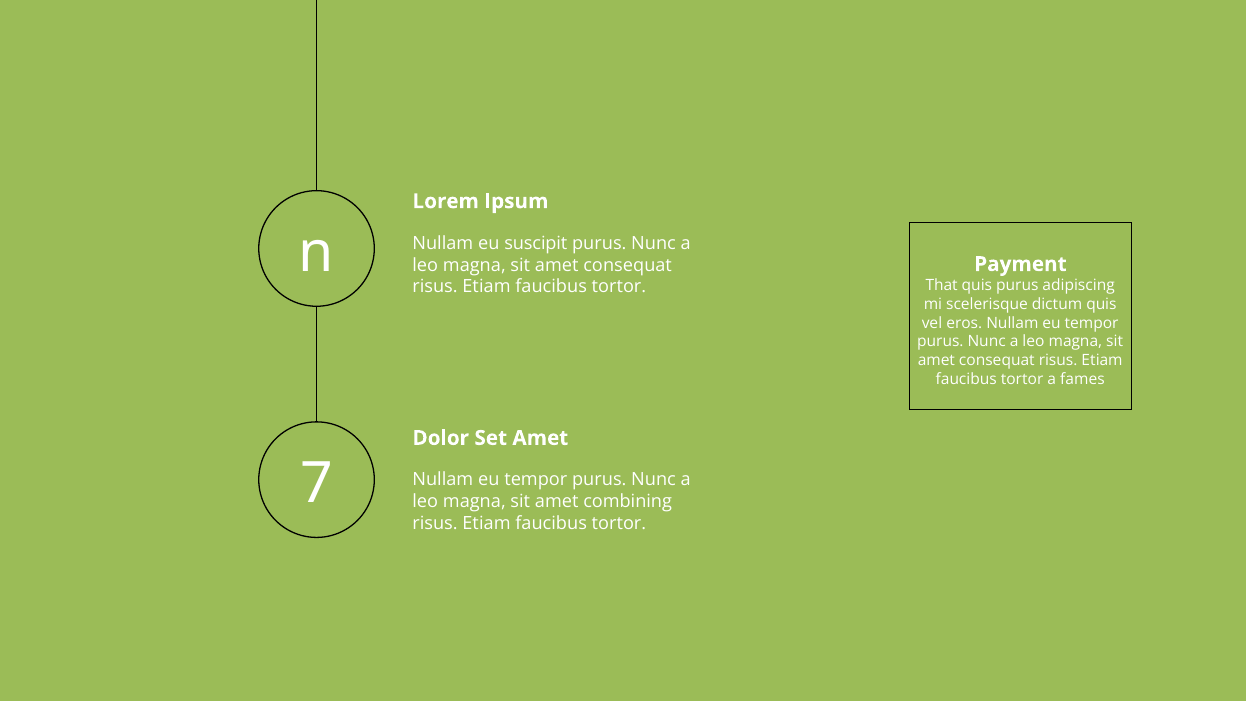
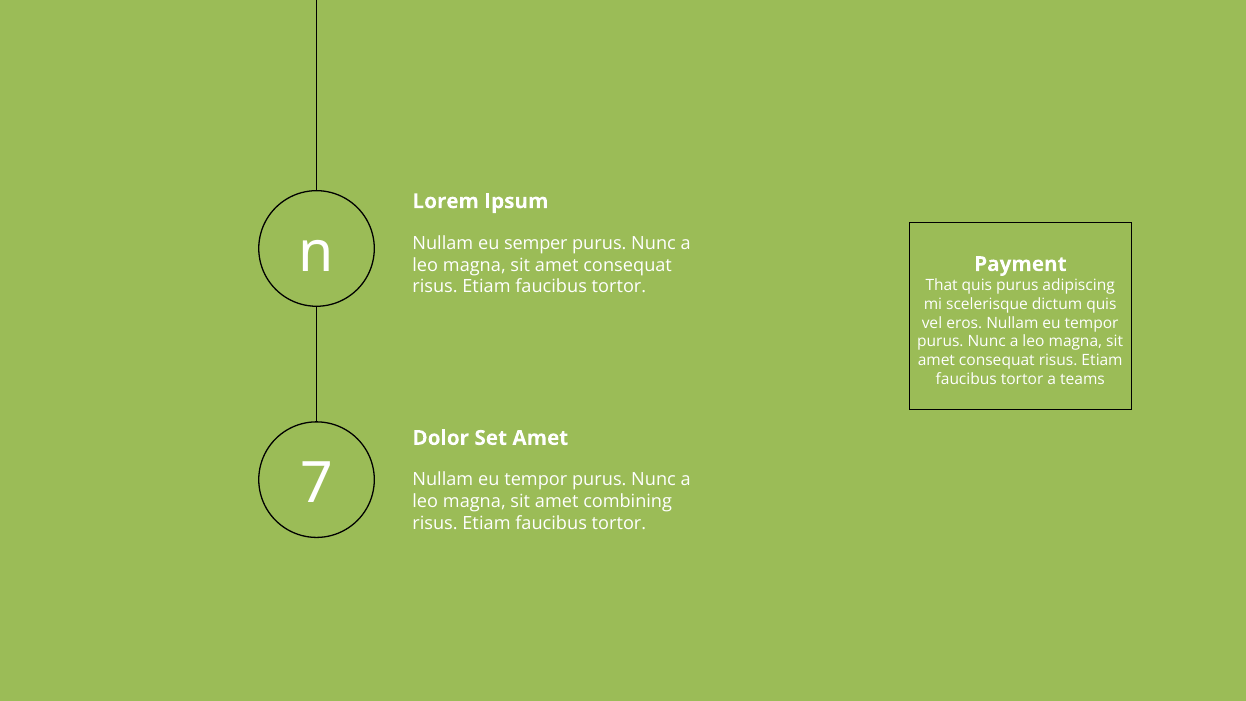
suscipit: suscipit -> semper (536, 243)
fames: fames -> teams (1082, 379)
